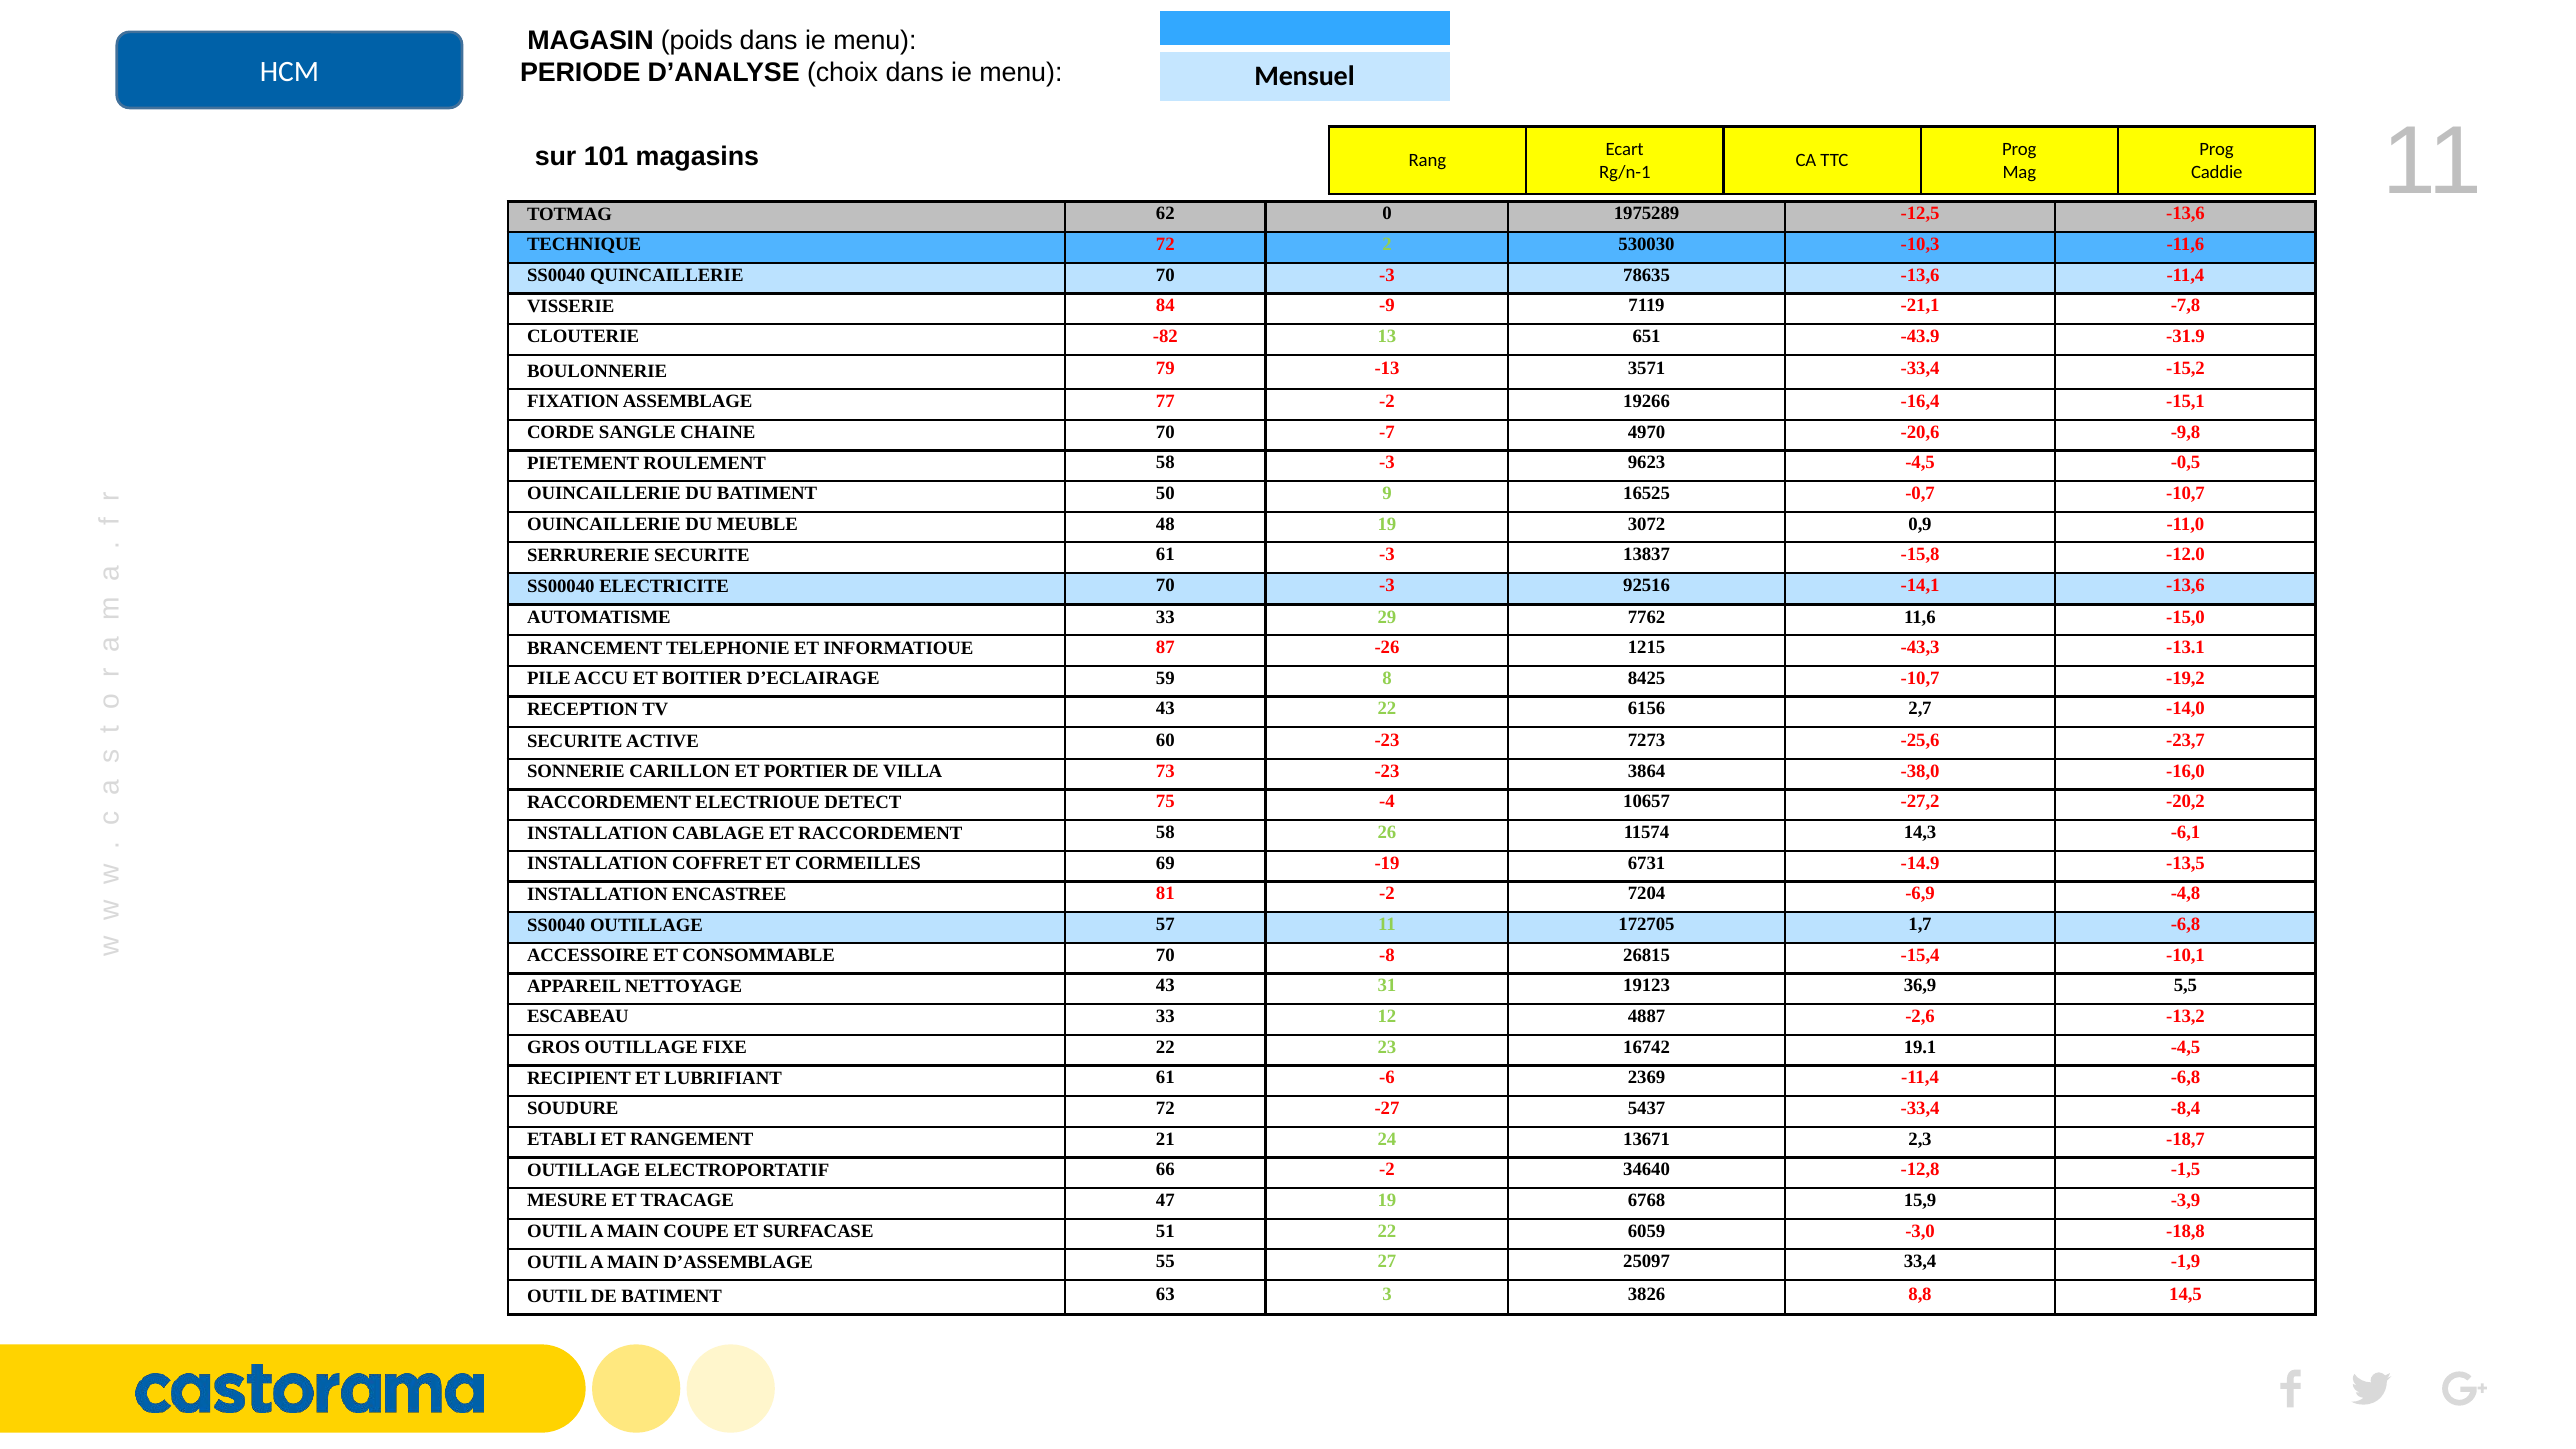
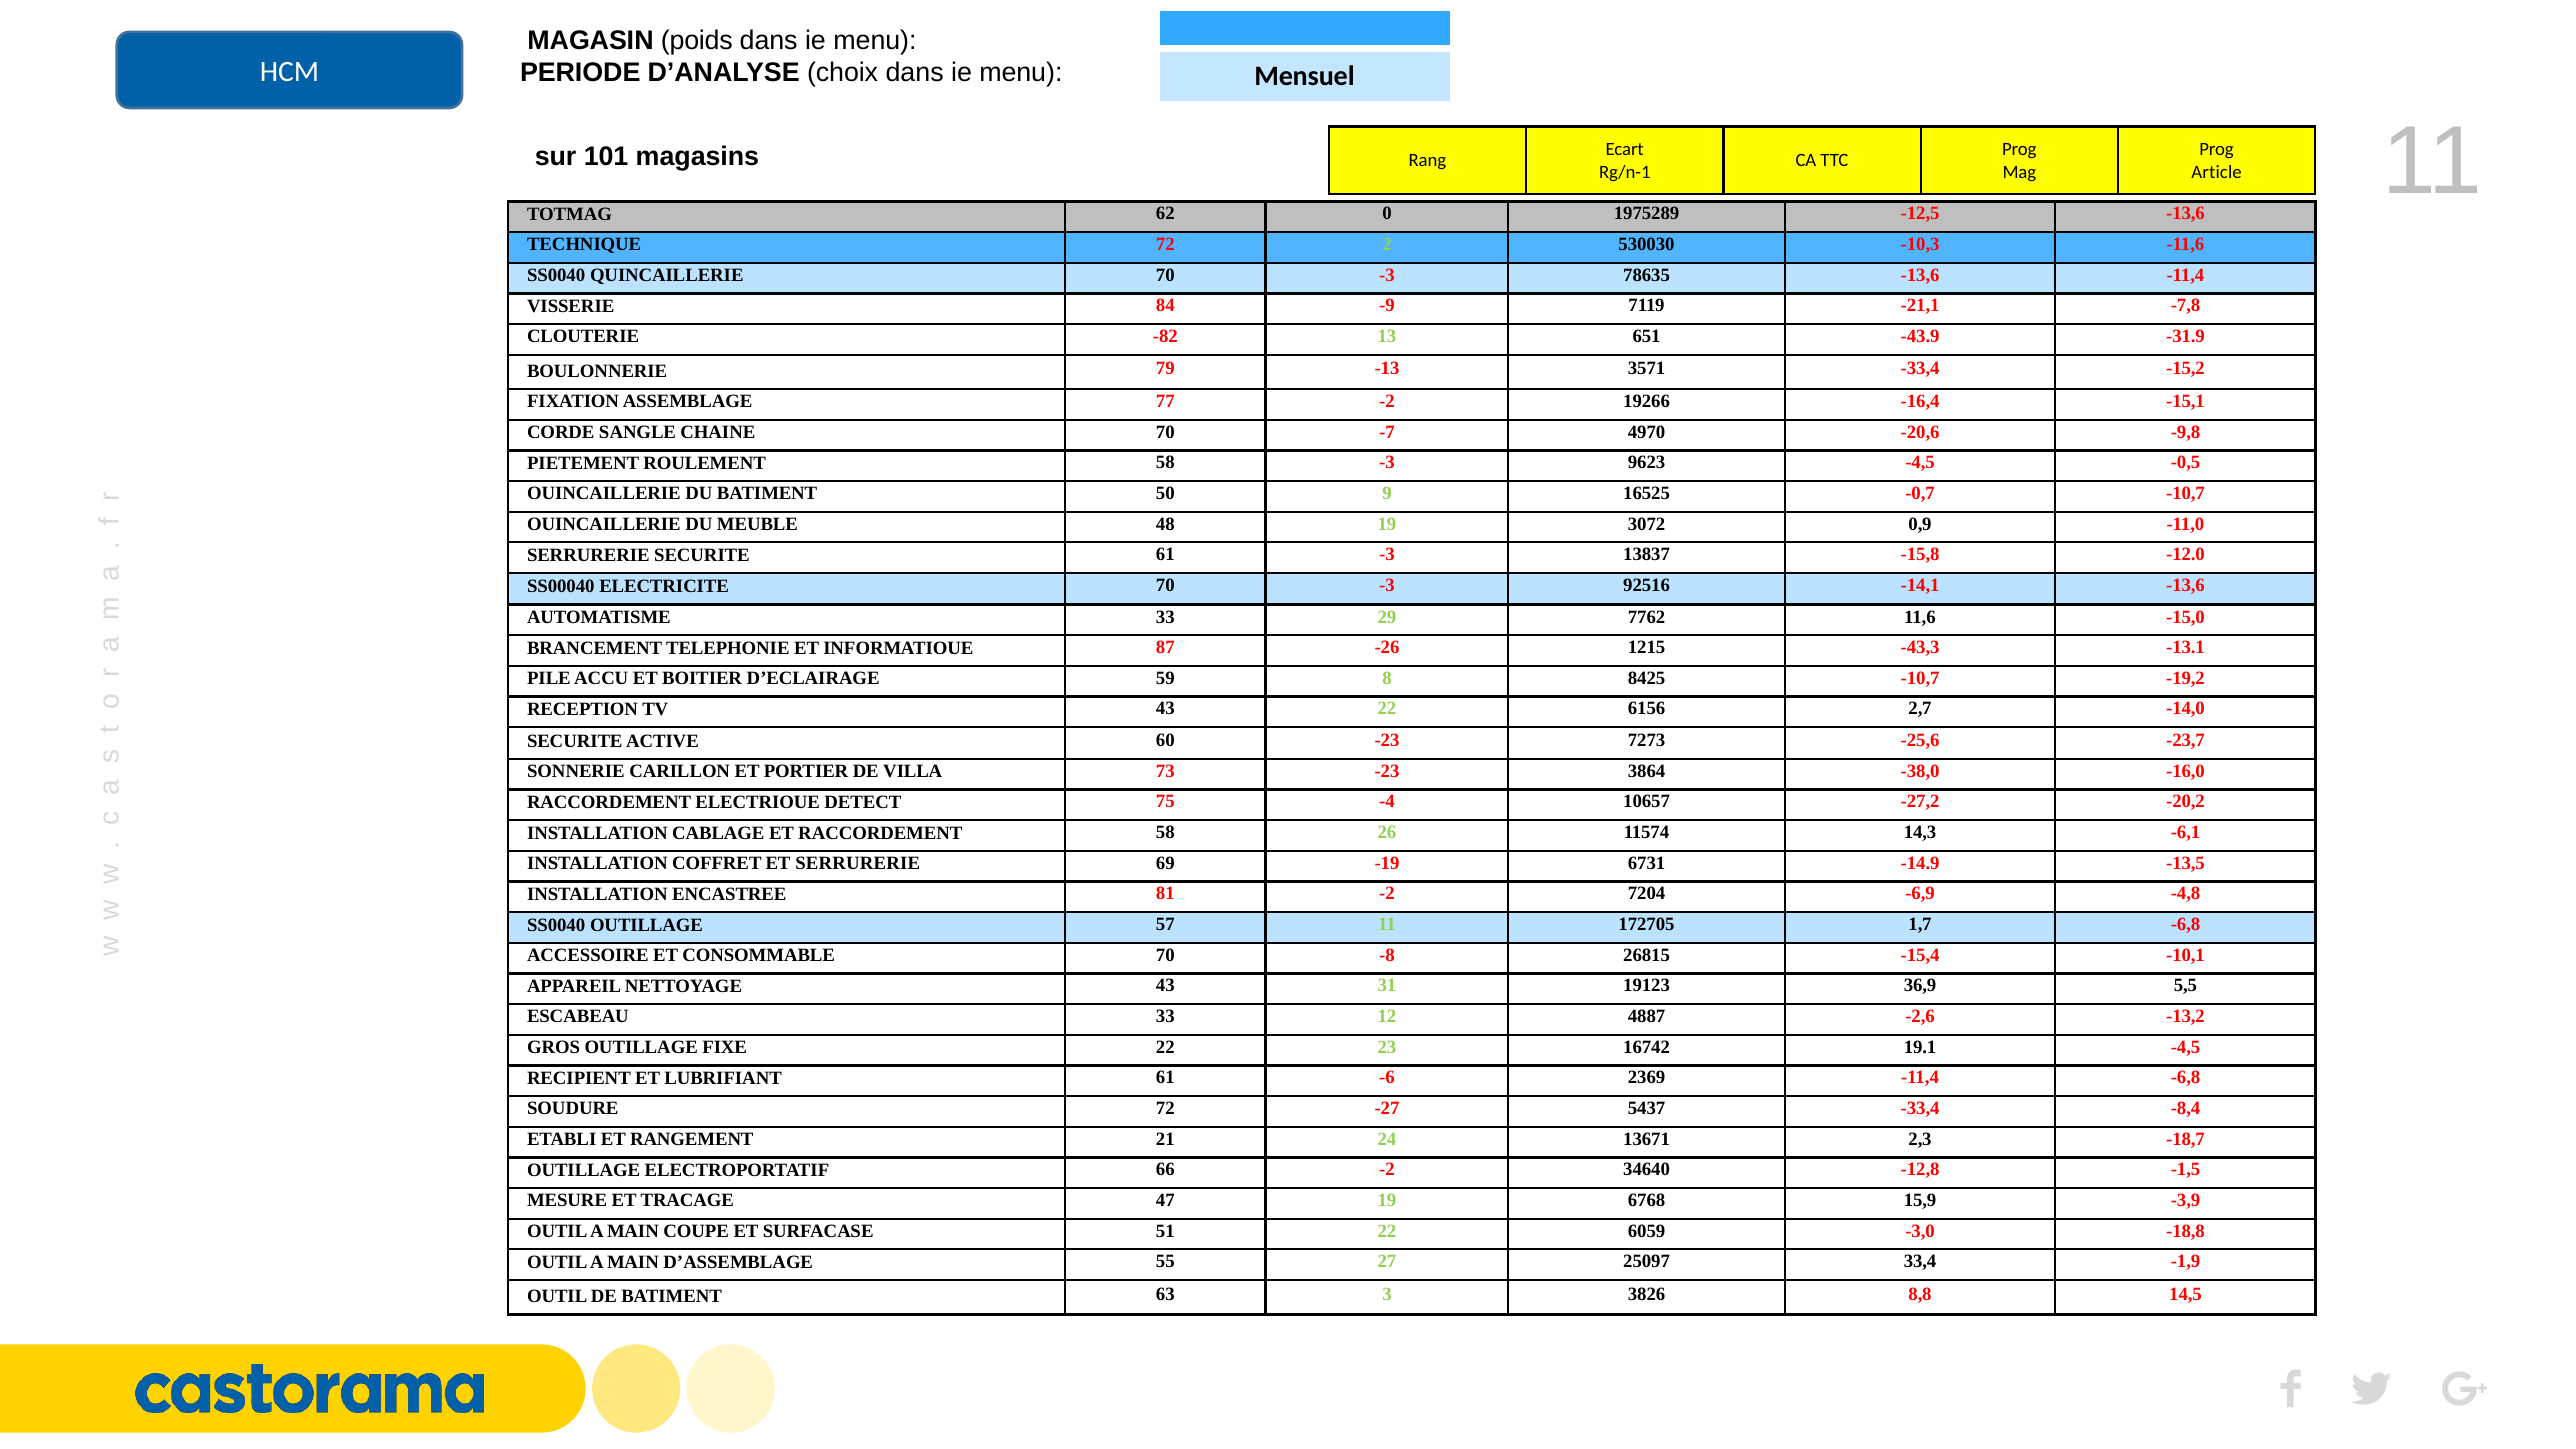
Caddie: Caddie -> Article (2217, 172)
ET CORMEILLES: CORMEILLES -> SERRURERIE (858, 863)
